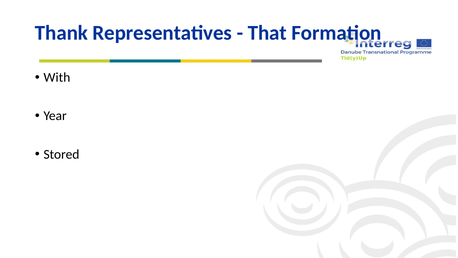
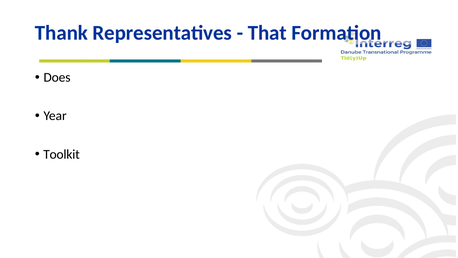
With: With -> Does (57, 77)
Stored: Stored -> Toolkit (62, 154)
